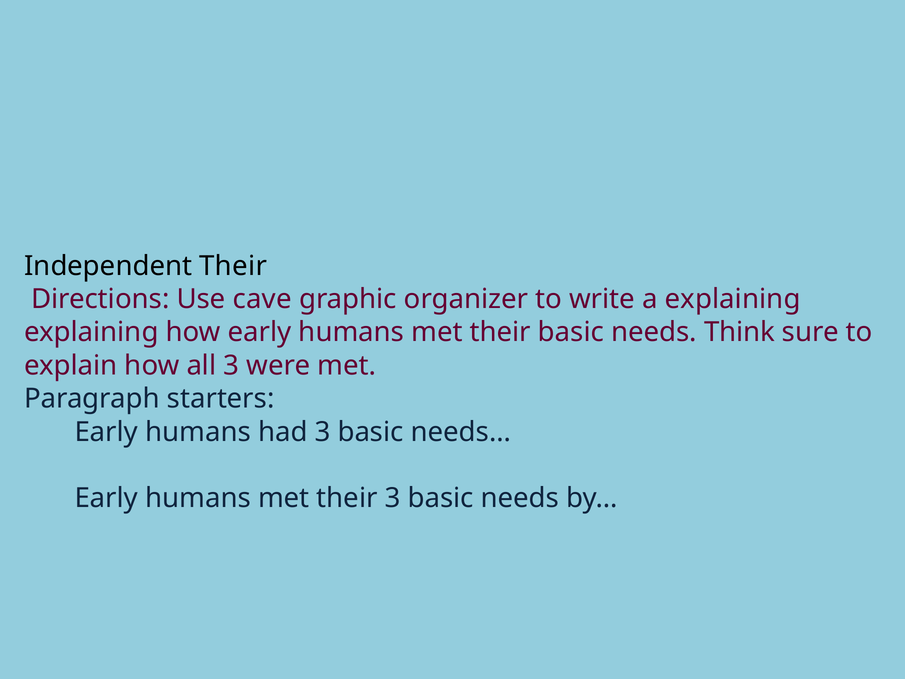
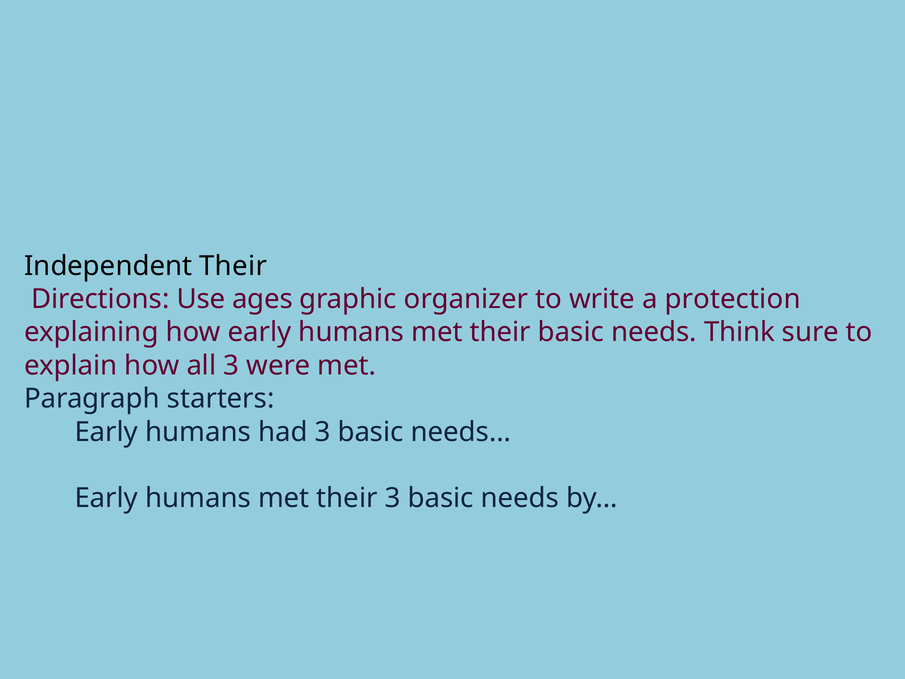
cave: cave -> ages (262, 299)
a explaining: explaining -> protection (733, 299)
